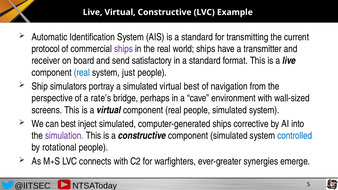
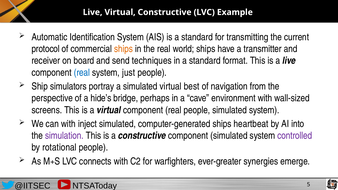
ships colour: purple -> orange (124, 49)
satisfactory: satisfactory -> techniques (152, 61)
rate’s: rate’s -> hide’s (101, 98)
can best: best -> with (68, 124)
corrective: corrective -> heartbeat (251, 124)
controlled colour: blue -> purple (295, 136)
